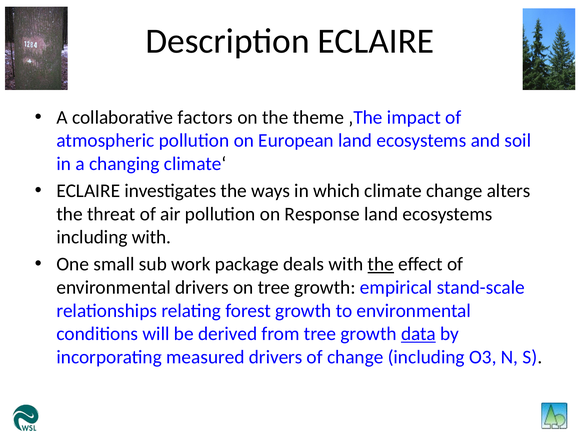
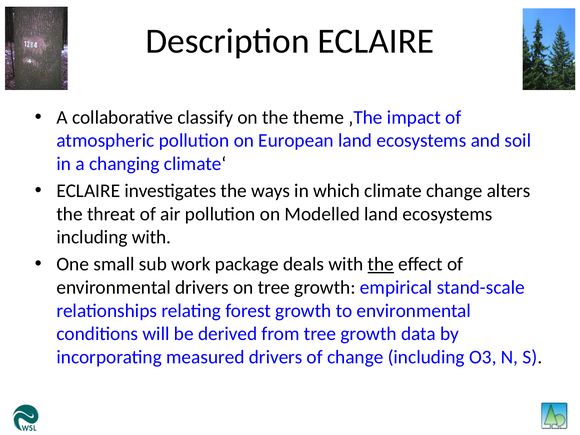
factors: factors -> classify (205, 117)
Response: Response -> Modelled (322, 214)
data underline: present -> none (418, 334)
